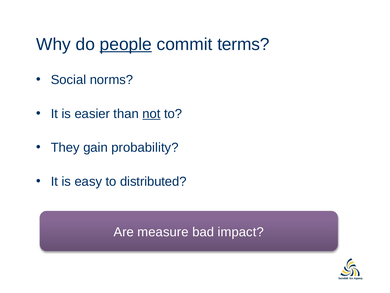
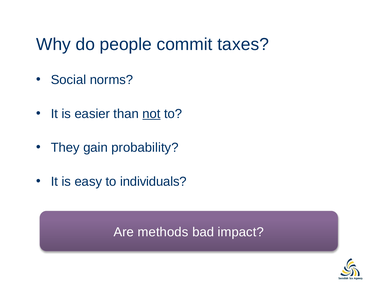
people underline: present -> none (126, 44)
terms: terms -> taxes (243, 44)
distributed: distributed -> individuals (153, 181)
measure: measure -> methods (163, 232)
